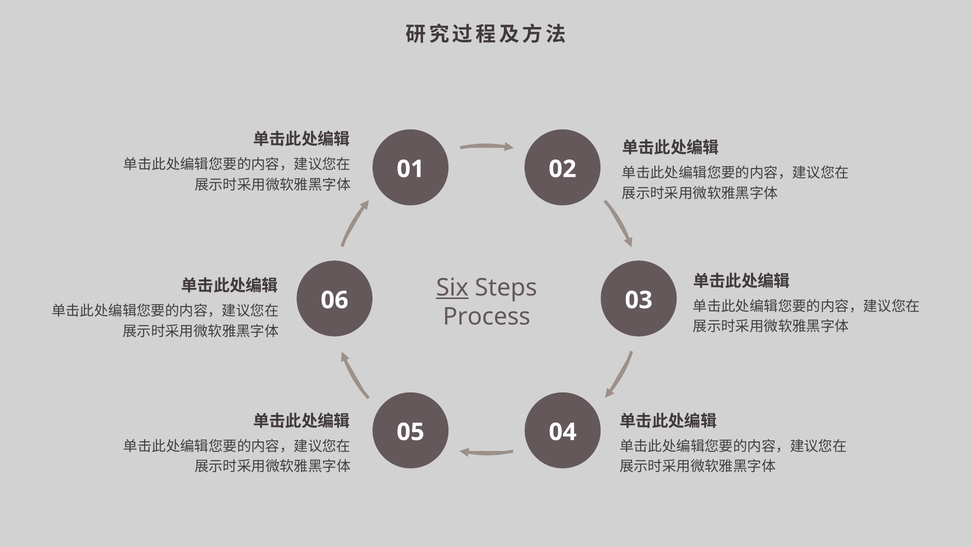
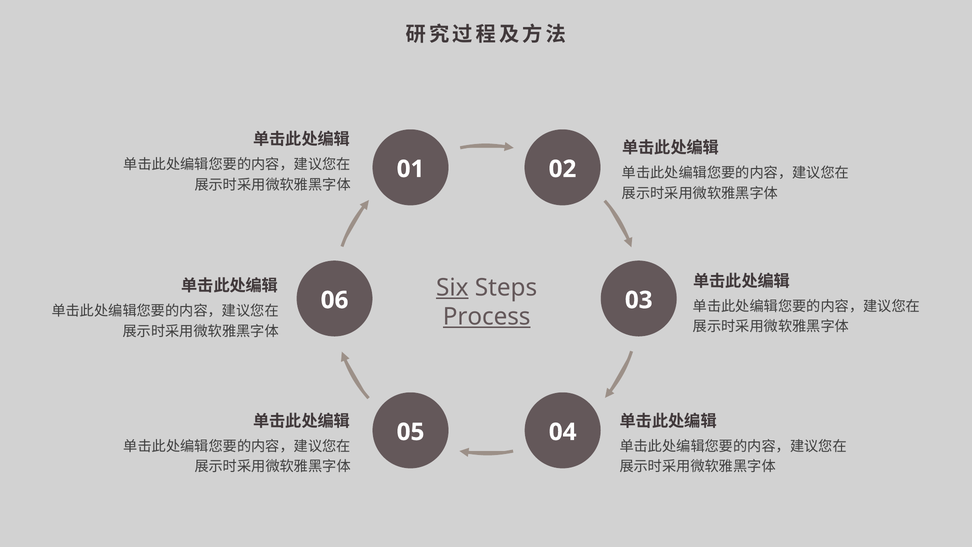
Process underline: none -> present (487, 317)
